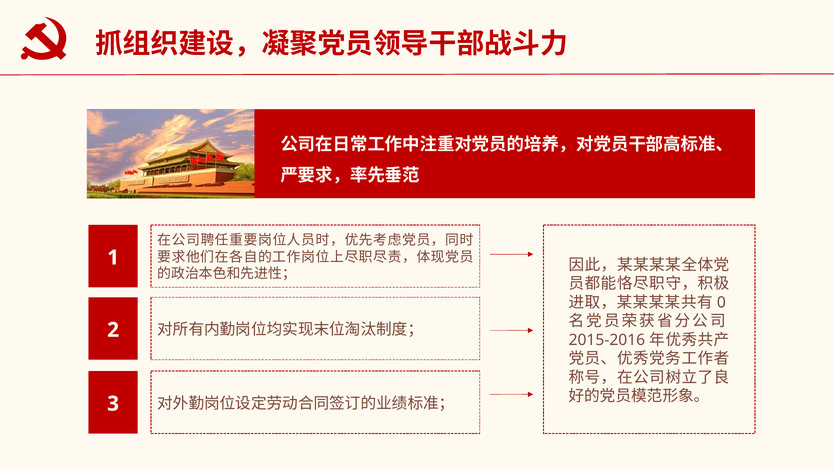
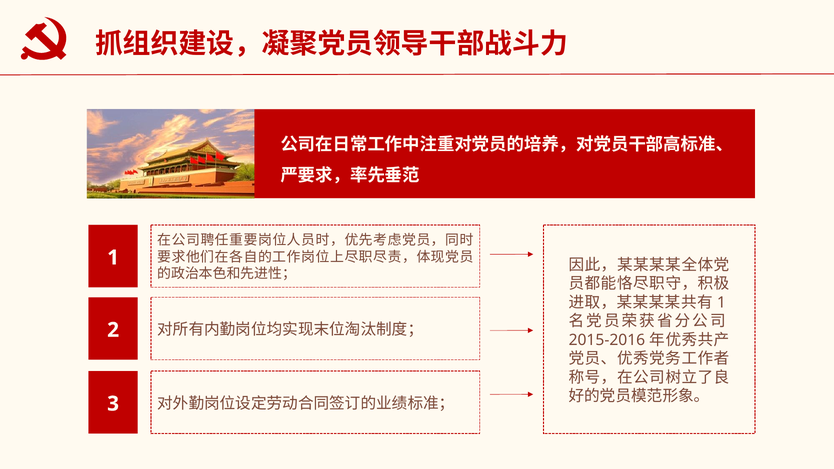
0: 0 -> 1 (721, 303)
